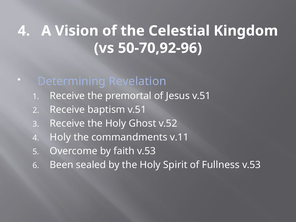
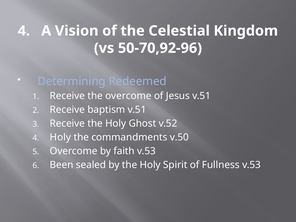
Revelation: Revelation -> Redeemed (138, 81)
the premortal: premortal -> overcome (128, 96)
v.11: v.11 -> v.50 (179, 137)
